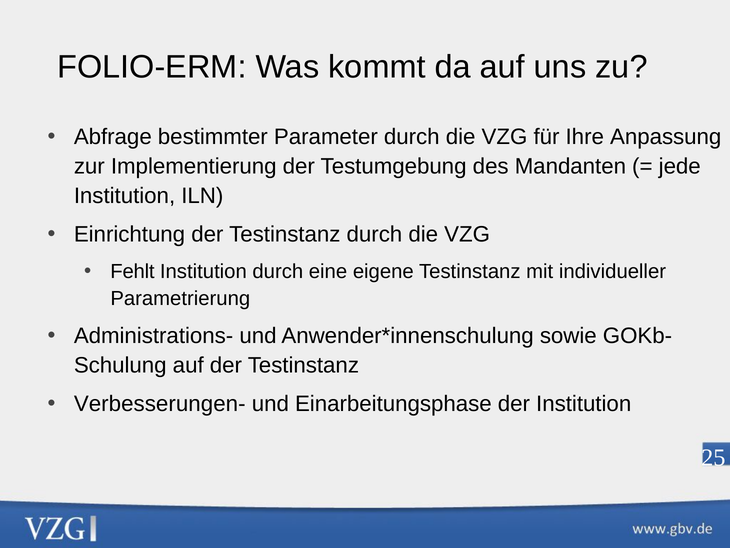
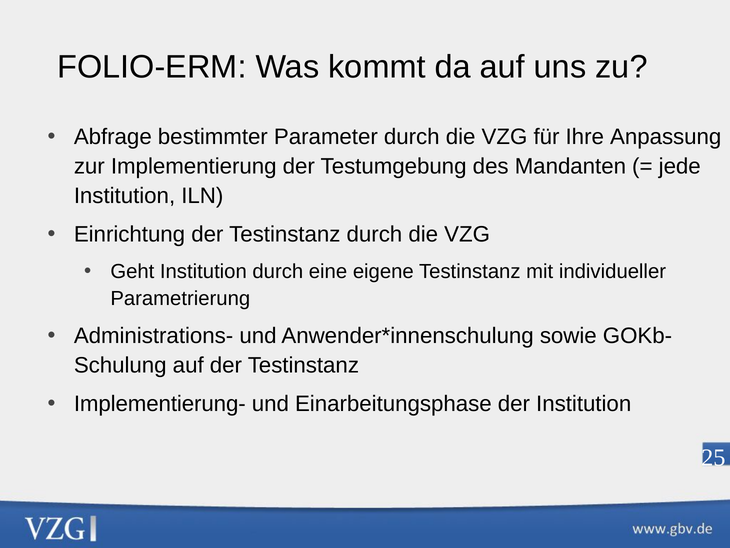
Fehlt: Fehlt -> Geht (132, 271)
Verbesserungen-: Verbesserungen- -> Implementierung- (160, 404)
